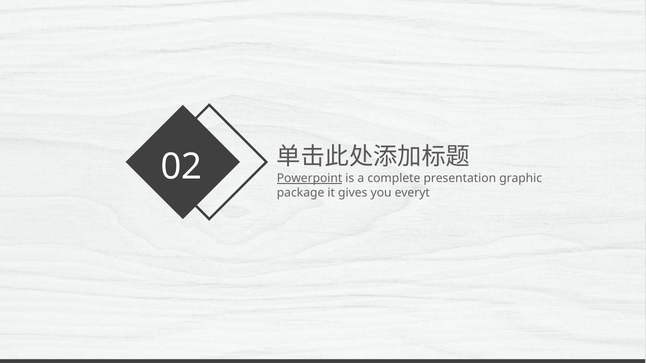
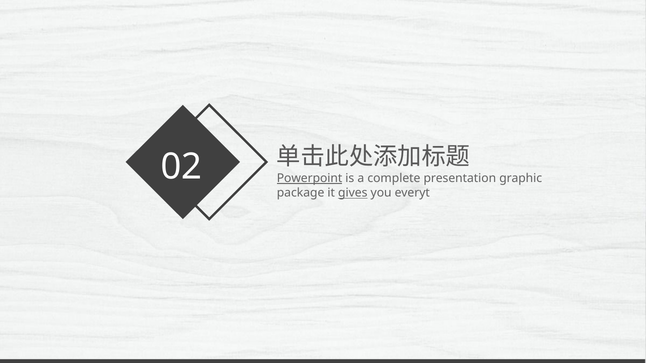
gives underline: none -> present (353, 193)
